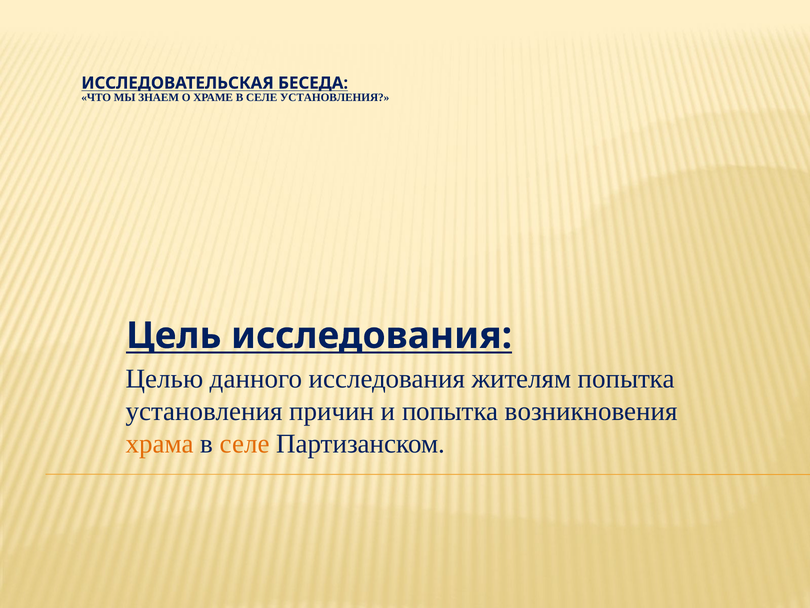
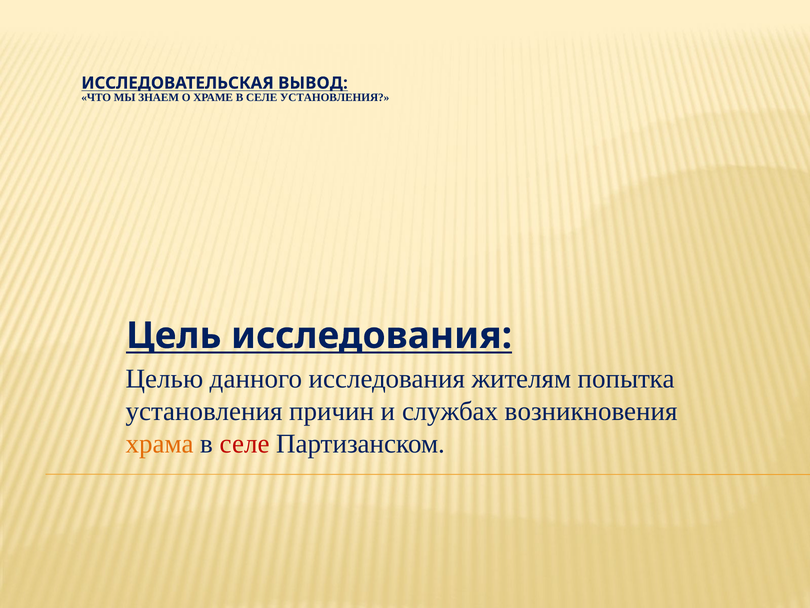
БЕСЕДА: БЕСЕДА -> ВЫВОД (313, 83)
и попытка: попытка -> службах (450, 411)
селе colour: orange -> red (245, 443)
